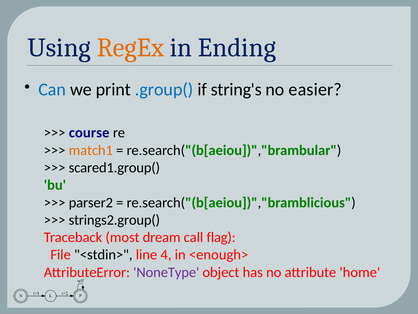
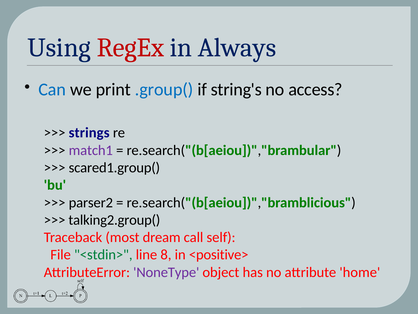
RegEx colour: orange -> red (130, 48)
Ending: Ending -> Always (237, 48)
easier: easier -> access (315, 89)
course: course -> strings (89, 133)
match1 colour: orange -> purple (91, 150)
strings2.group(: strings2.group( -> talking2.group( (114, 220)
flag: flag -> self (221, 237)
<stdin> colour: black -> green (103, 254)
4: 4 -> 8 (166, 254)
<enough>: <enough> -> <positive> (219, 254)
